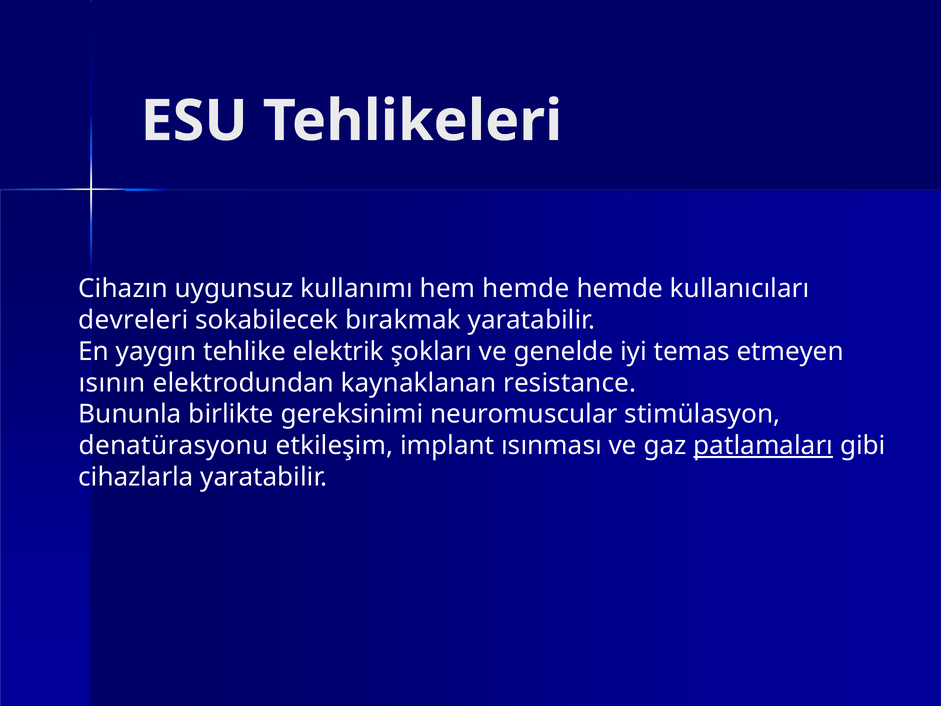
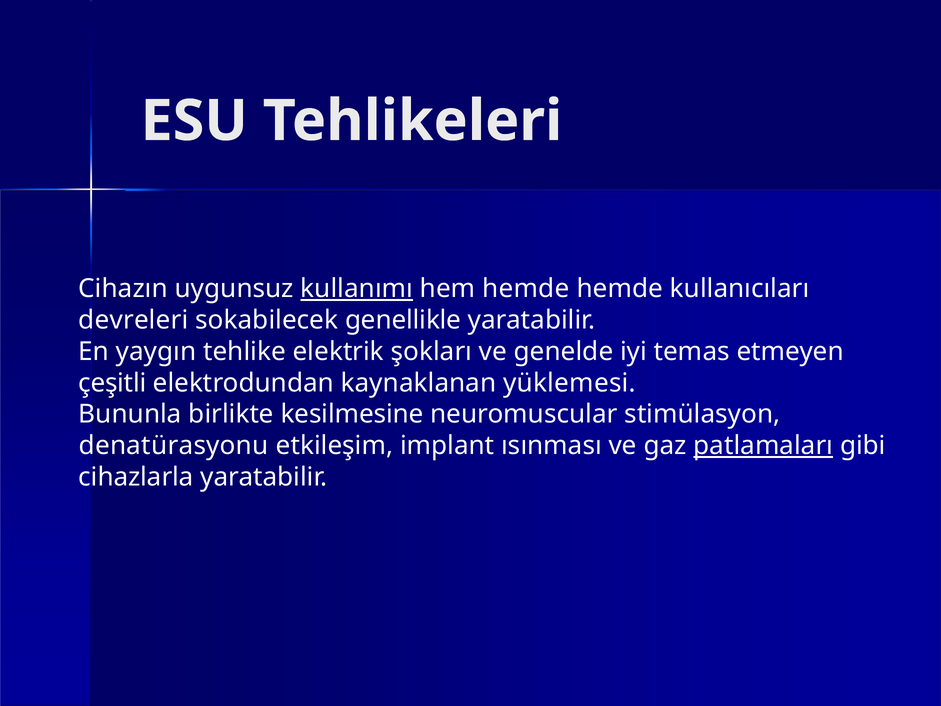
kullanımı underline: none -> present (357, 289)
bırakmak: bırakmak -> genellikle (403, 320)
ısının: ısının -> çeşitli (112, 383)
resistance: resistance -> yüklemesi (570, 383)
gereksinimi: gereksinimi -> kesilmesine (352, 414)
